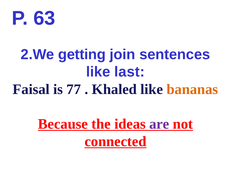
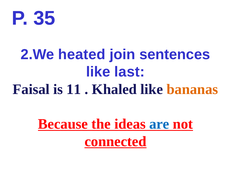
63: 63 -> 35 (44, 18)
getting: getting -> heated (82, 54)
77: 77 -> 11 (74, 89)
are colour: purple -> blue (159, 124)
